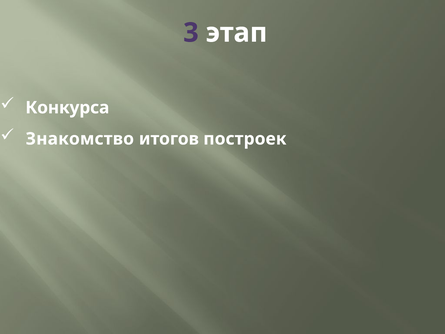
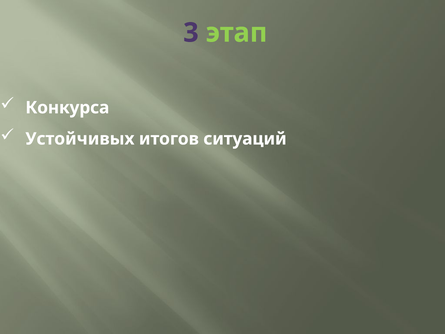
этап colour: white -> light green (237, 33)
Знакомство: Знакомство -> Устойчивых (80, 139)
построек: построек -> ситуаций (245, 139)
